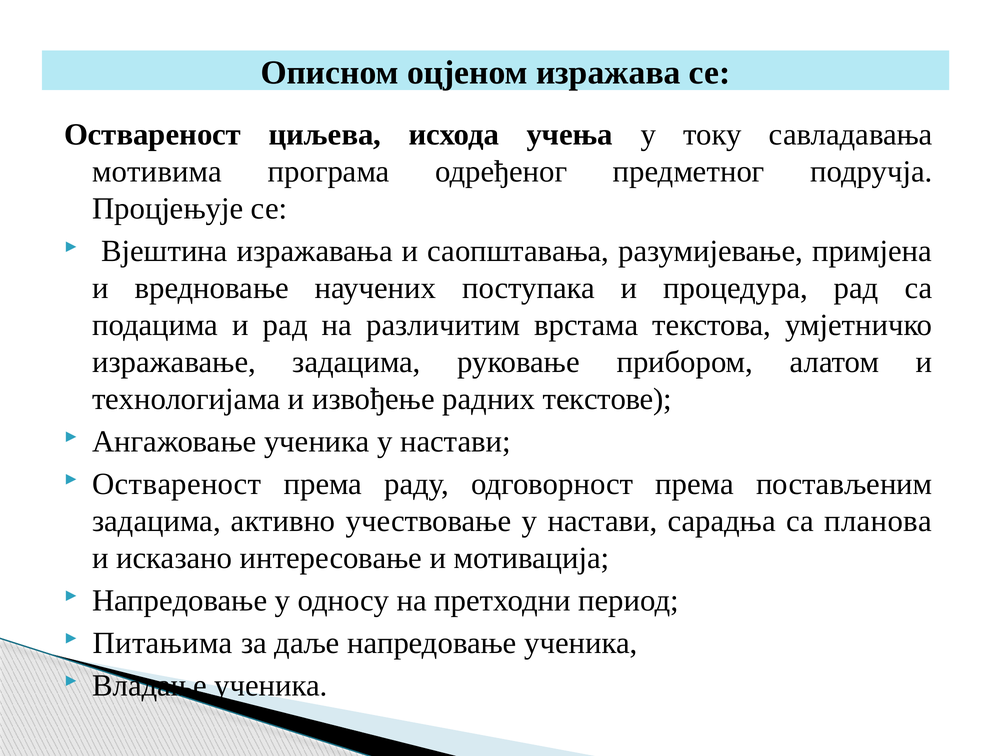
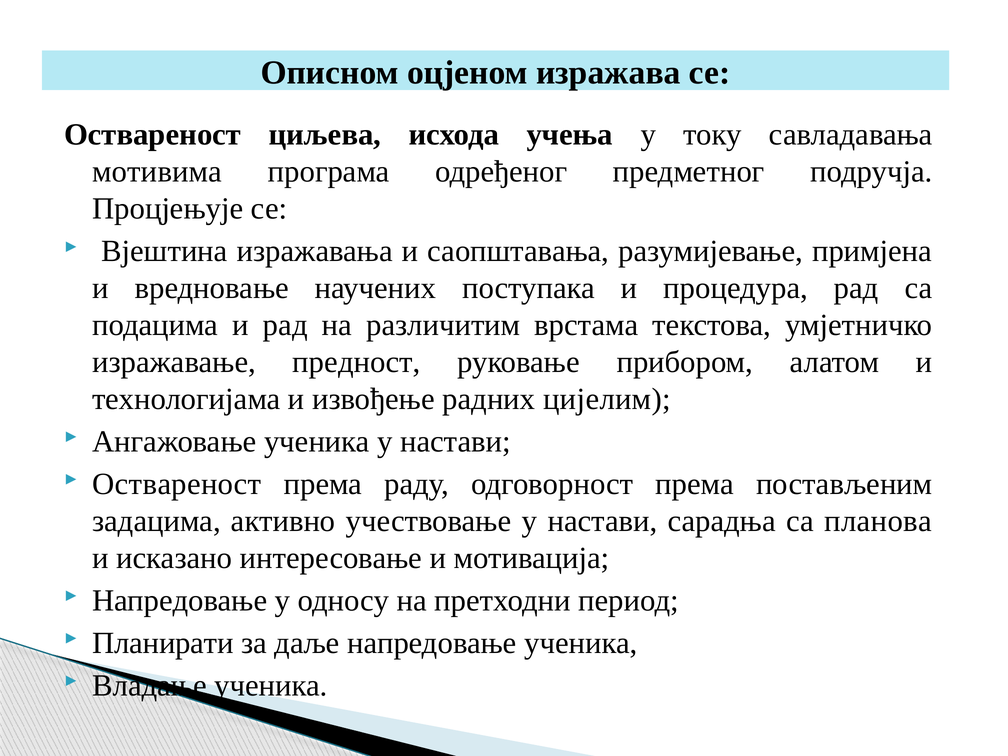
изражавање задацима: задацима -> предност (357, 362)
текстове: текстове -> цијелим (607, 399)
Питањима: Питањима -> Планирати (163, 643)
